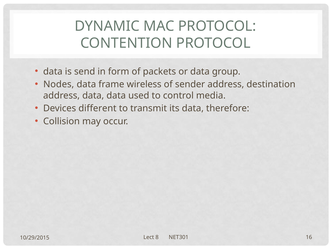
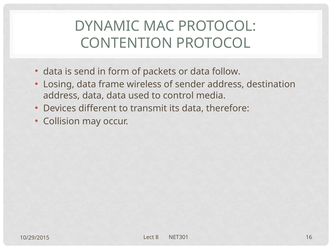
group: group -> follow (226, 71)
Nodes: Nodes -> Losing (59, 84)
